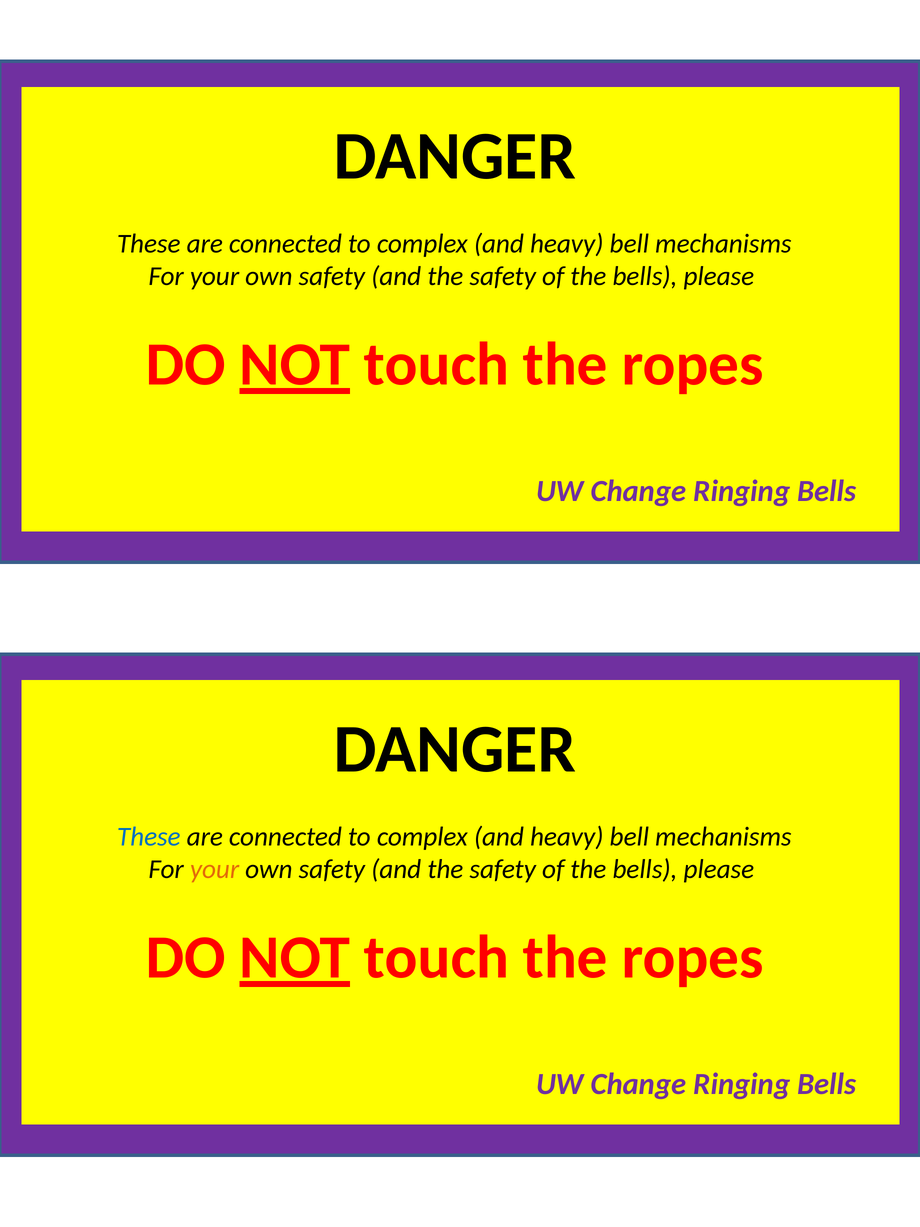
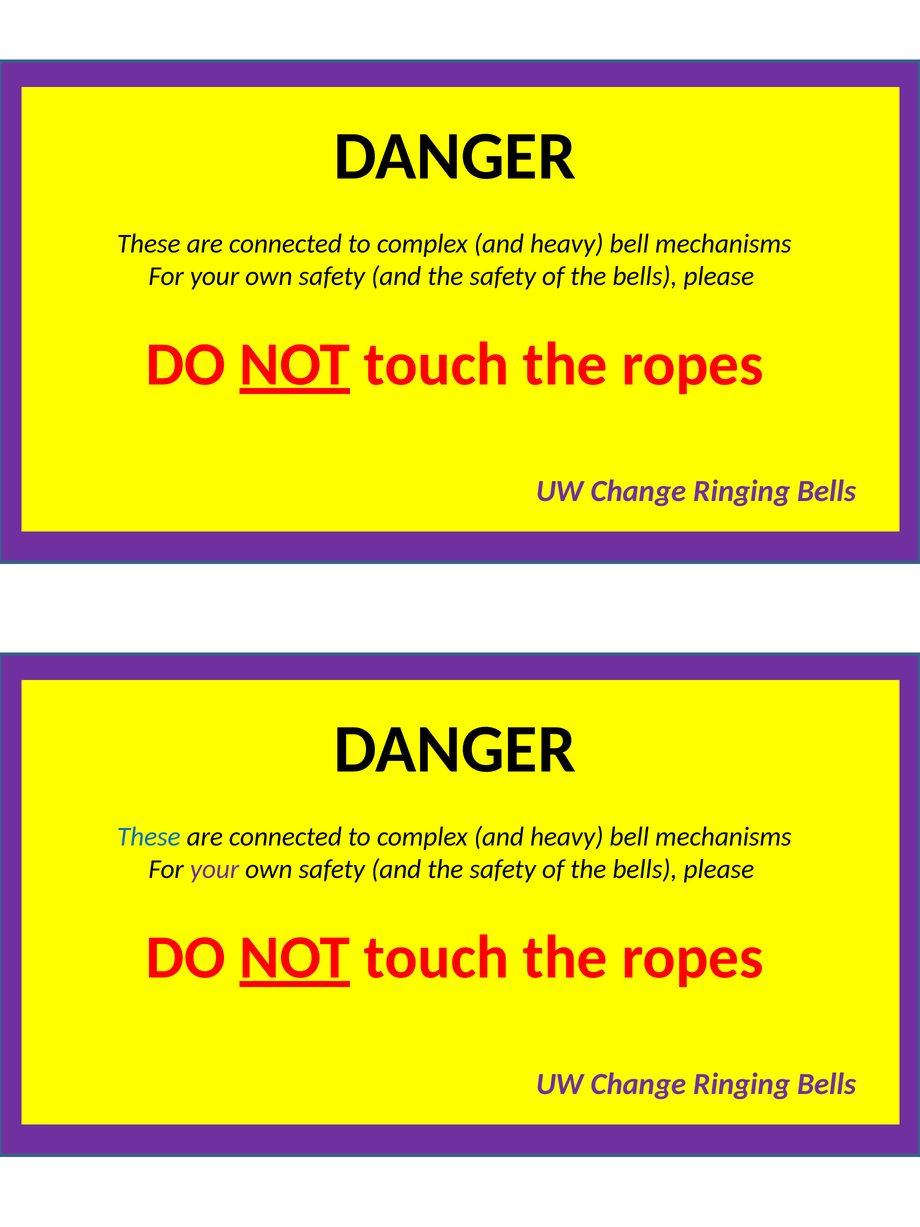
your colour: orange -> purple (215, 869)
